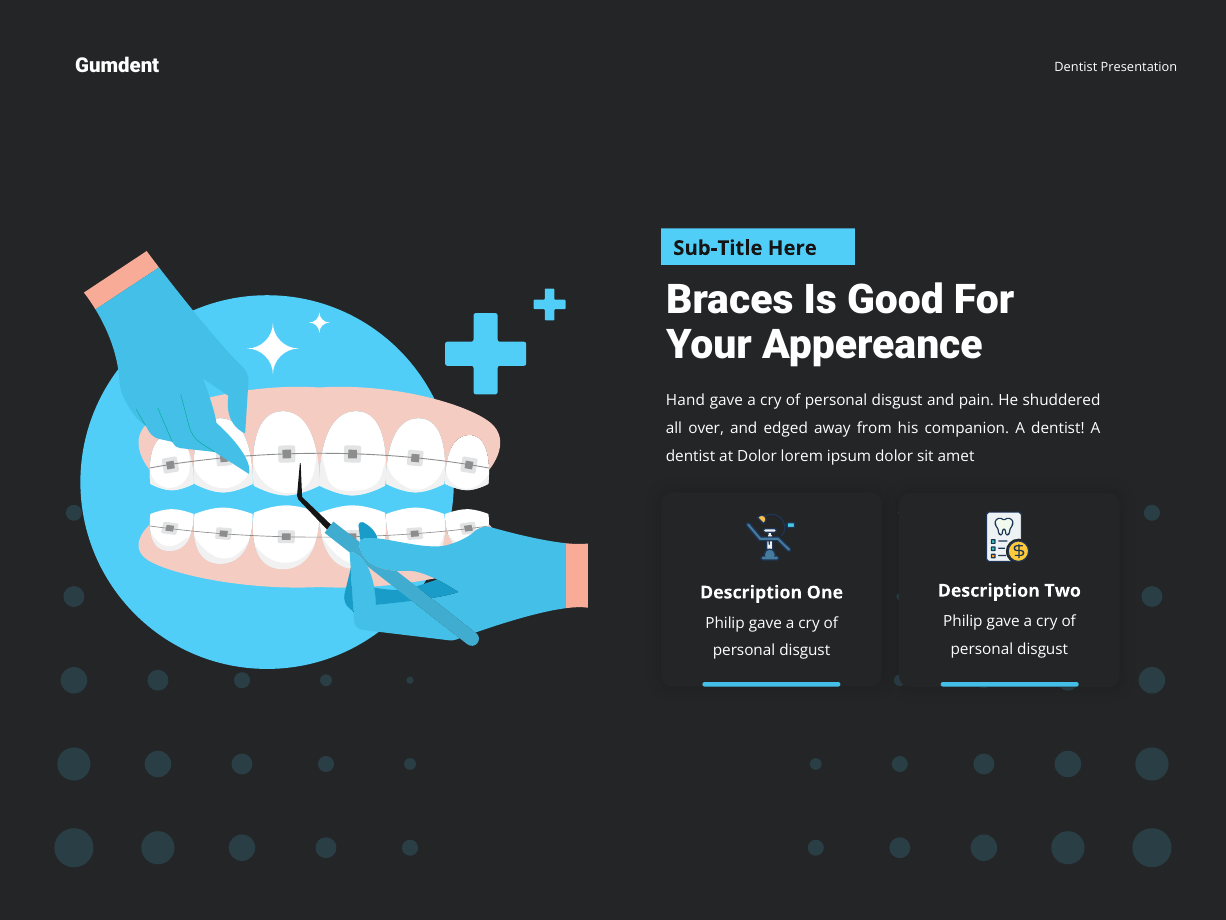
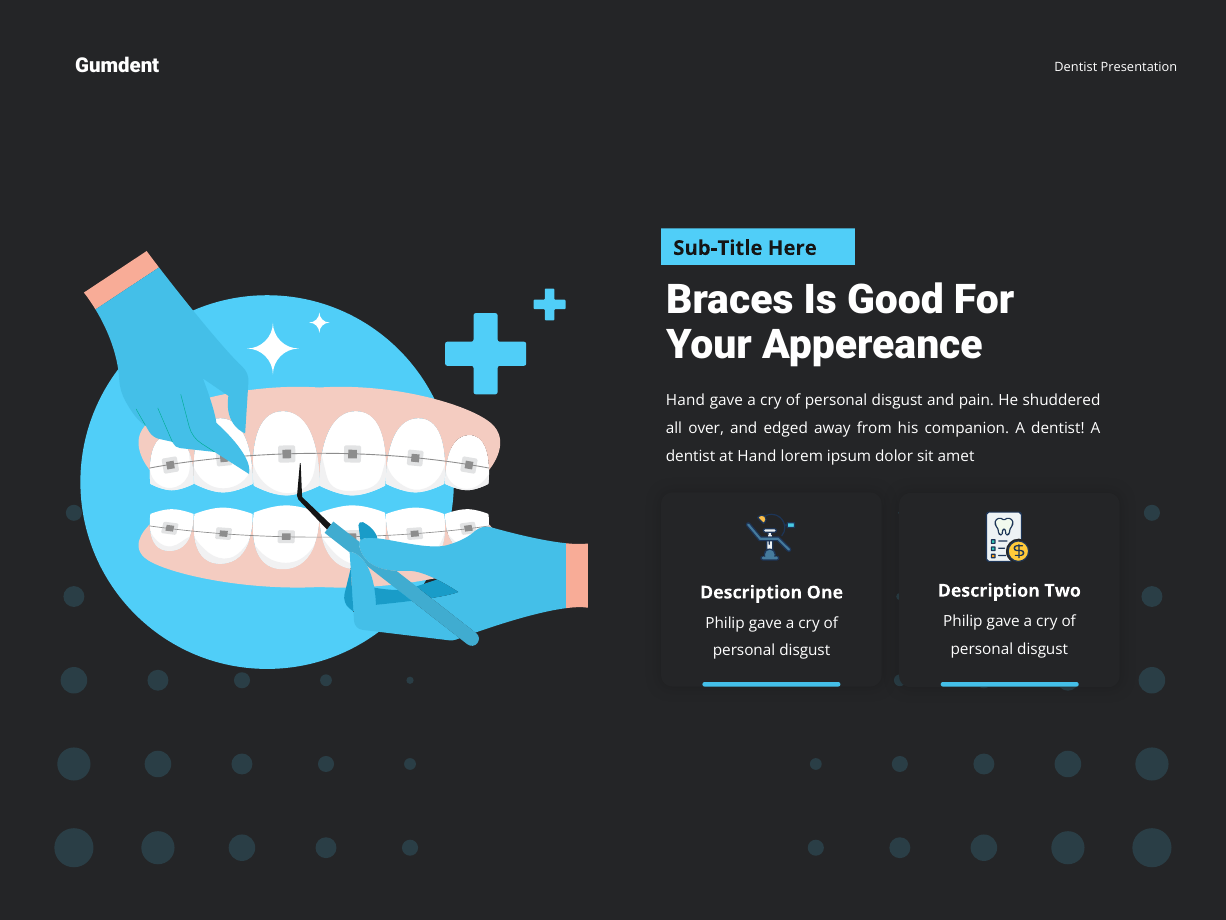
at Dolor: Dolor -> Hand (757, 456)
